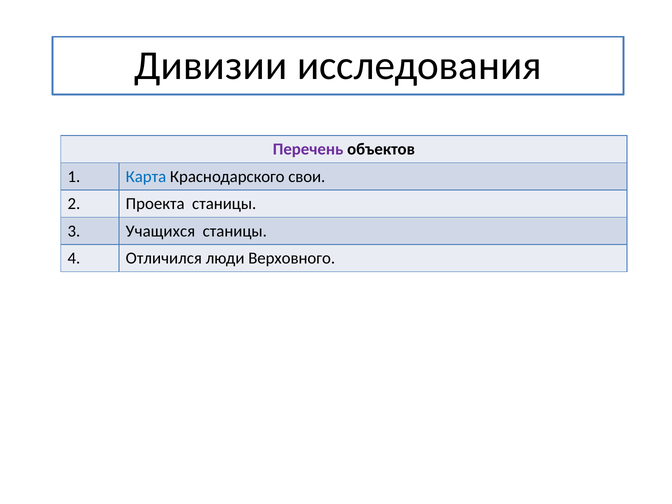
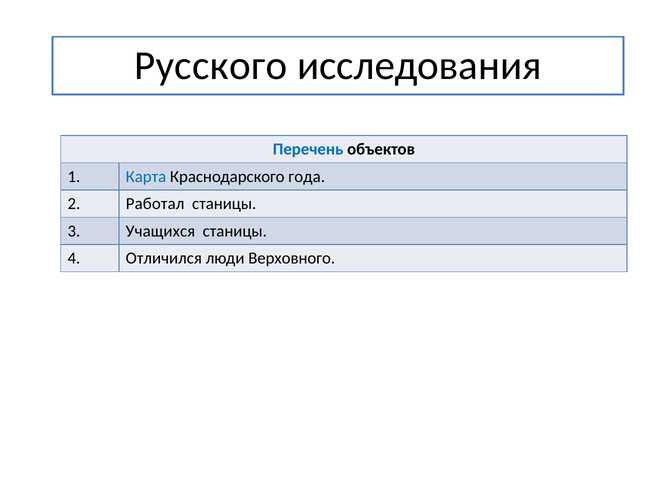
Дивизии: Дивизии -> Русского (211, 66)
Перечень colour: purple -> blue (308, 149)
свои: свои -> года (307, 177)
Проекта: Проекта -> Работал (155, 204)
